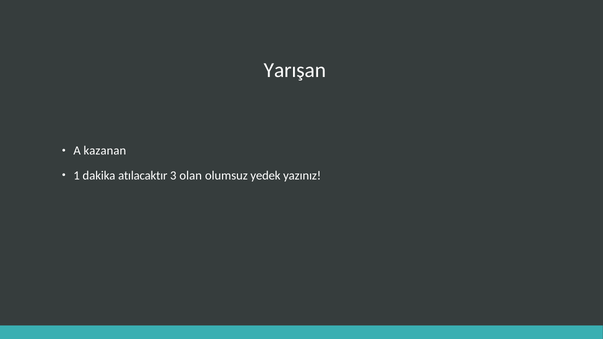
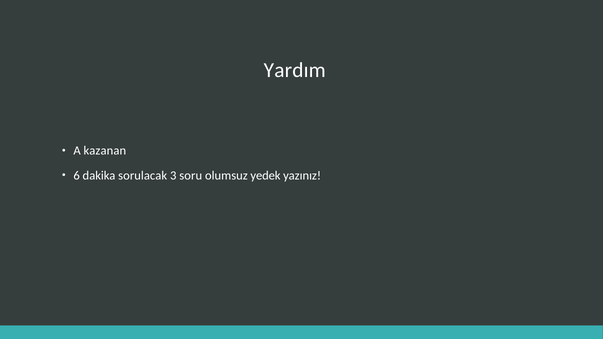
Yarışan: Yarışan -> Yardım (295, 70)
1: 1 -> 6 (77, 176)
atılacaktır: atılacaktır -> sorulacak (143, 176)
olan: olan -> soru (191, 176)
